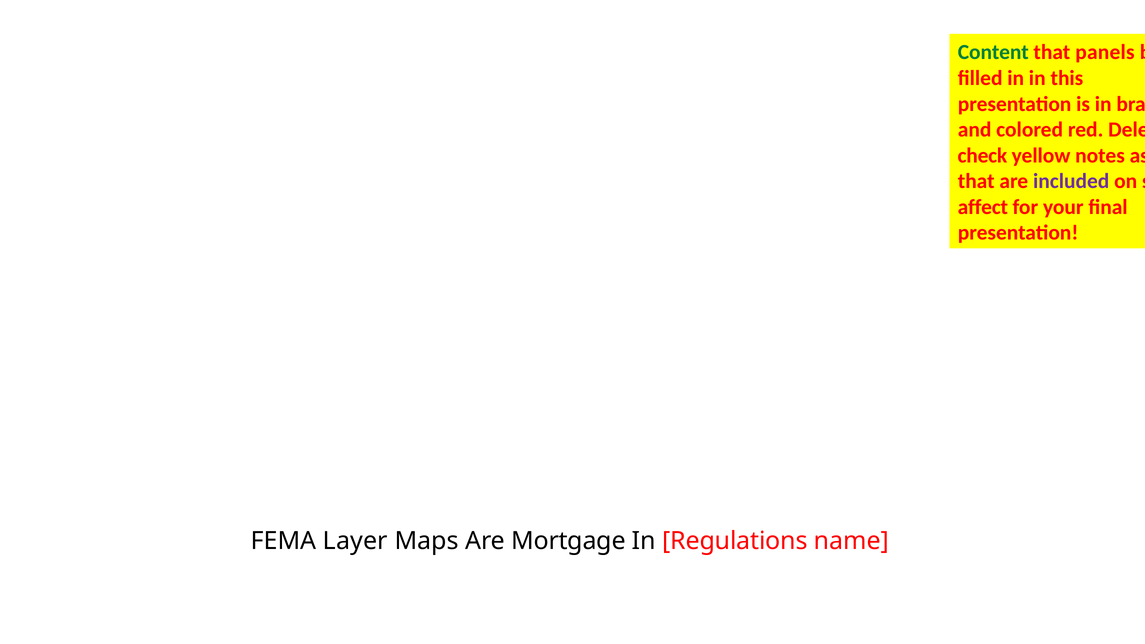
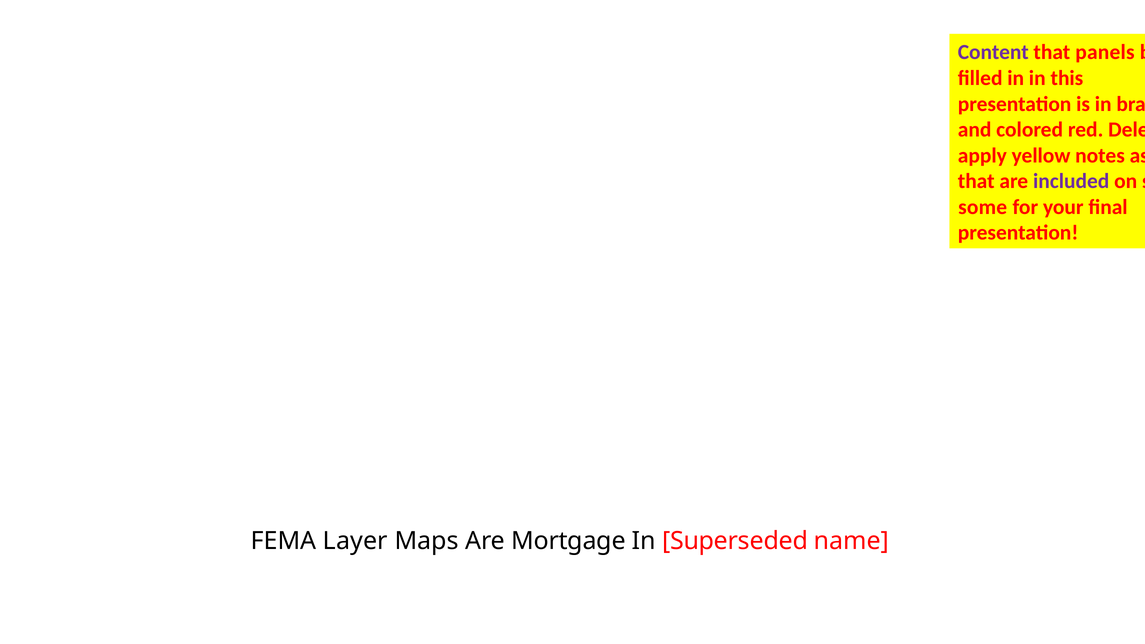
Content colour: green -> purple (993, 52)
check: check -> apply (982, 155)
affect: affect -> some (983, 207)
Regulations: Regulations -> Superseded (735, 541)
